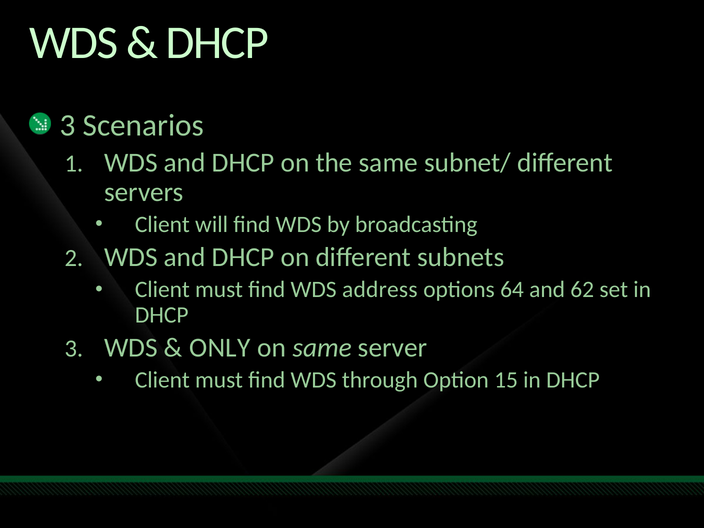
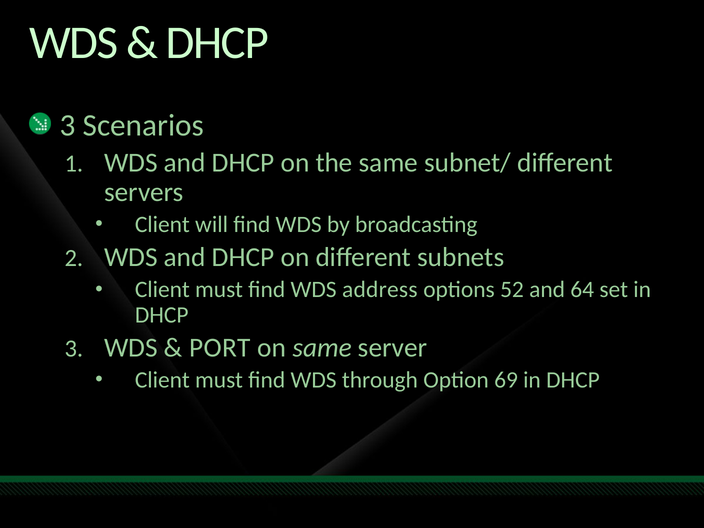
64: 64 -> 52 (512, 290)
62: 62 -> 64 (582, 290)
ONLY: ONLY -> PORT (220, 348)
15: 15 -> 69 (506, 380)
